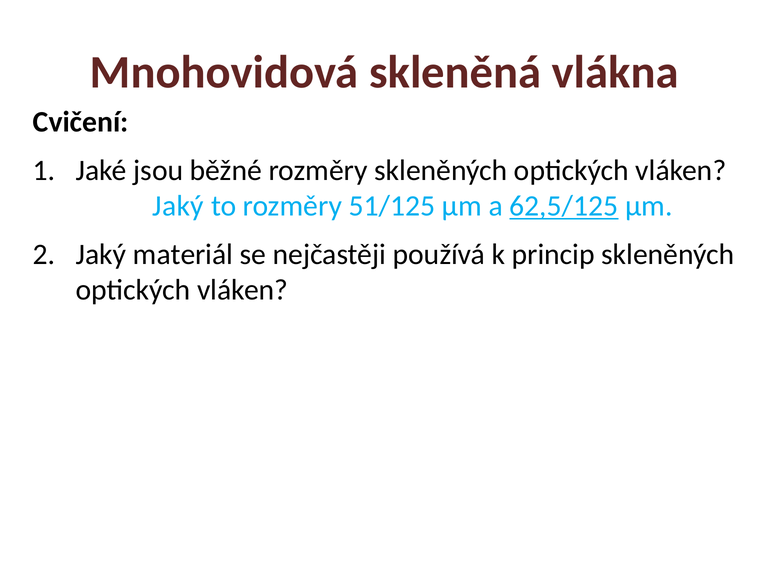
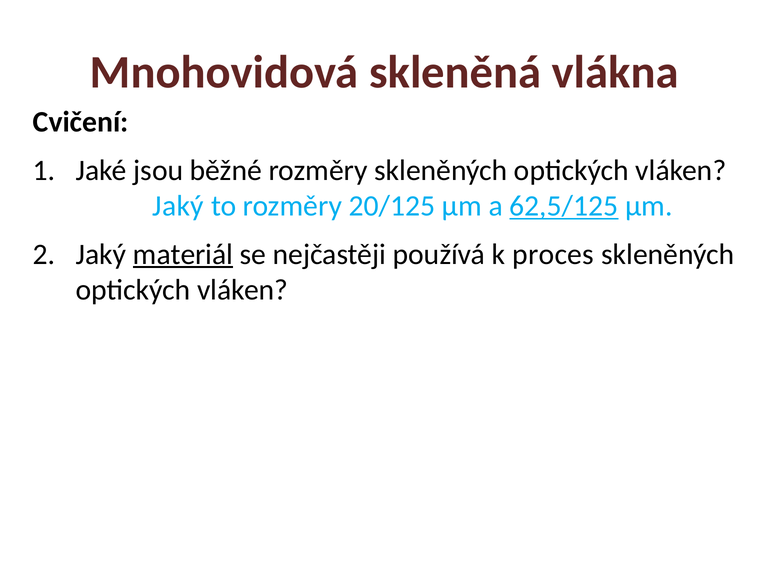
51/125: 51/125 -> 20/125 (392, 206)
materiál underline: none -> present (183, 254)
princip: princip -> proces (553, 254)
